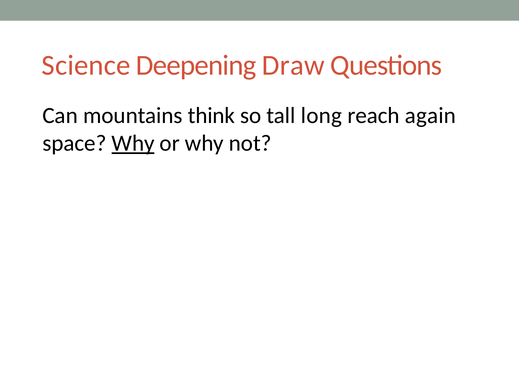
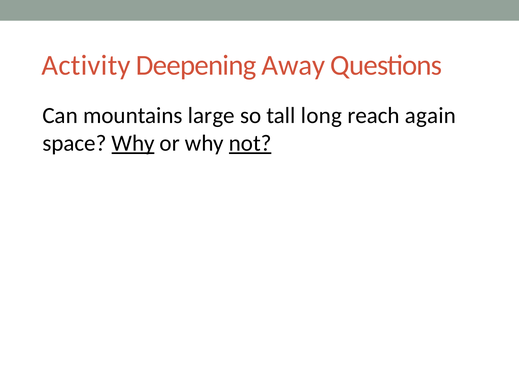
Science: Science -> Activity (86, 65)
Draw: Draw -> Away (293, 65)
think: think -> large (211, 115)
not underline: none -> present (250, 143)
